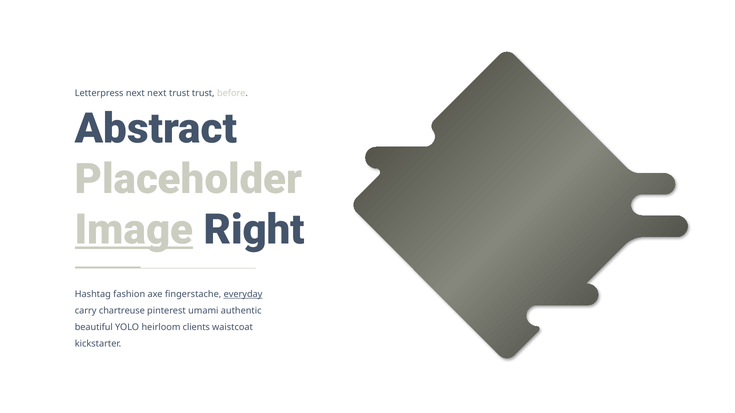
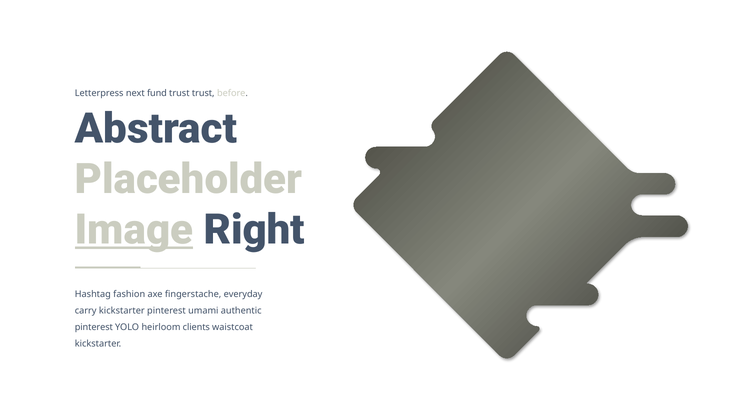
next next: next -> fund (157, 93)
everyday underline: present -> none (243, 294)
carry chartreuse: chartreuse -> kickstarter (122, 311)
beautiful: beautiful -> pinterest (94, 328)
